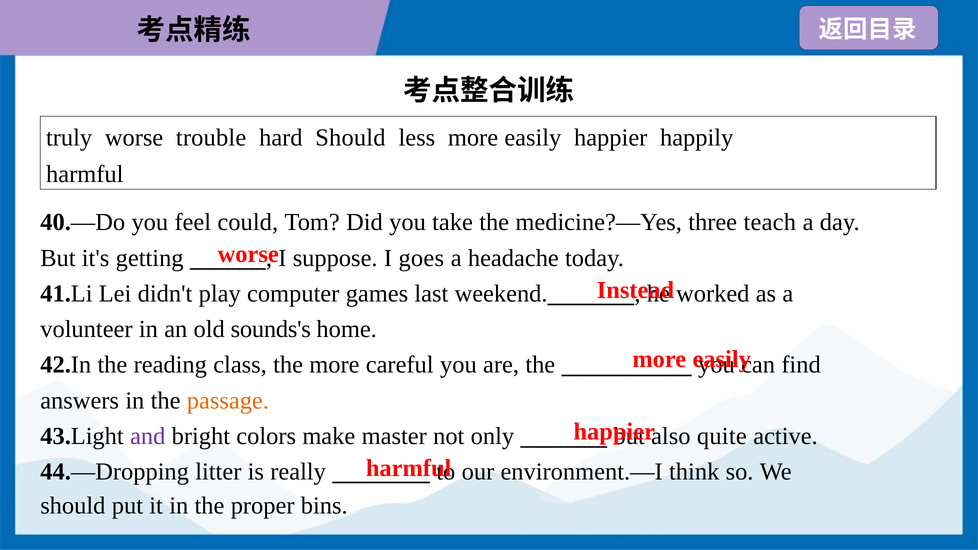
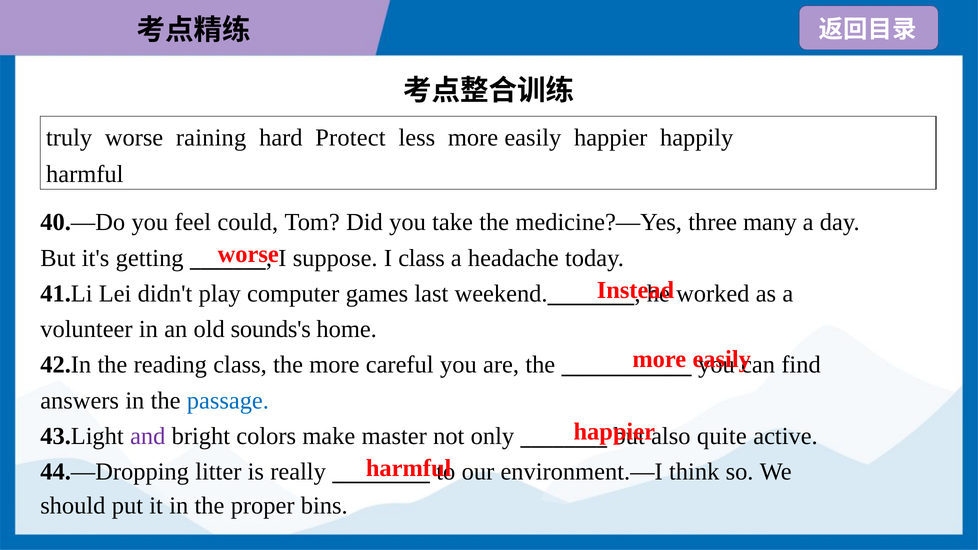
trouble: trouble -> raining (211, 138)
hard Should: Should -> Protect (350, 138)
teach: teach -> many (770, 222)
I goes: goes -> class (422, 258)
passage colour: orange -> blue (228, 401)
